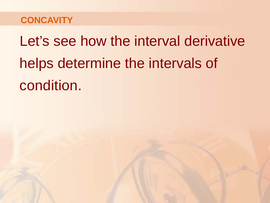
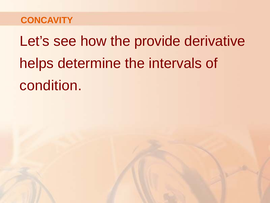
interval: interval -> provide (157, 41)
